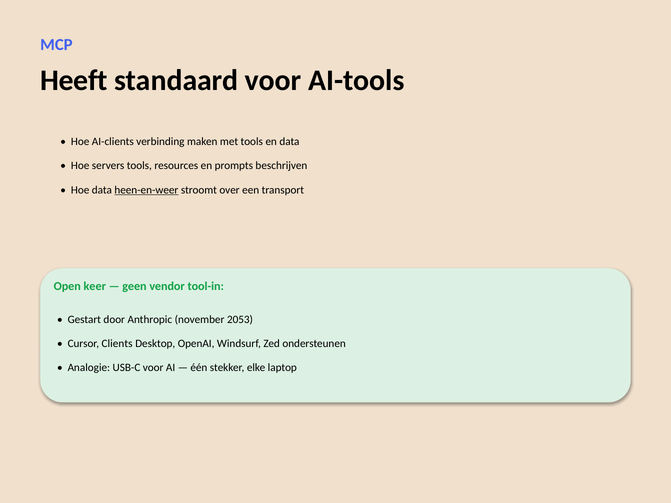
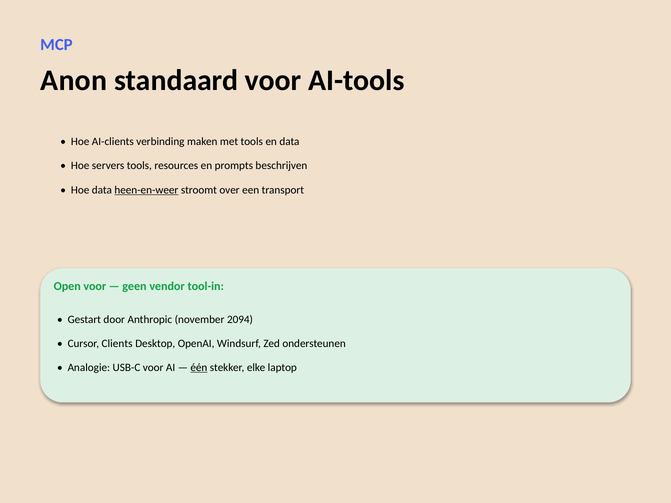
Heeft: Heeft -> Anon (74, 80)
Open keer: keer -> voor (95, 287)
2053: 2053 -> 2094 (240, 319)
één underline: none -> present (199, 368)
